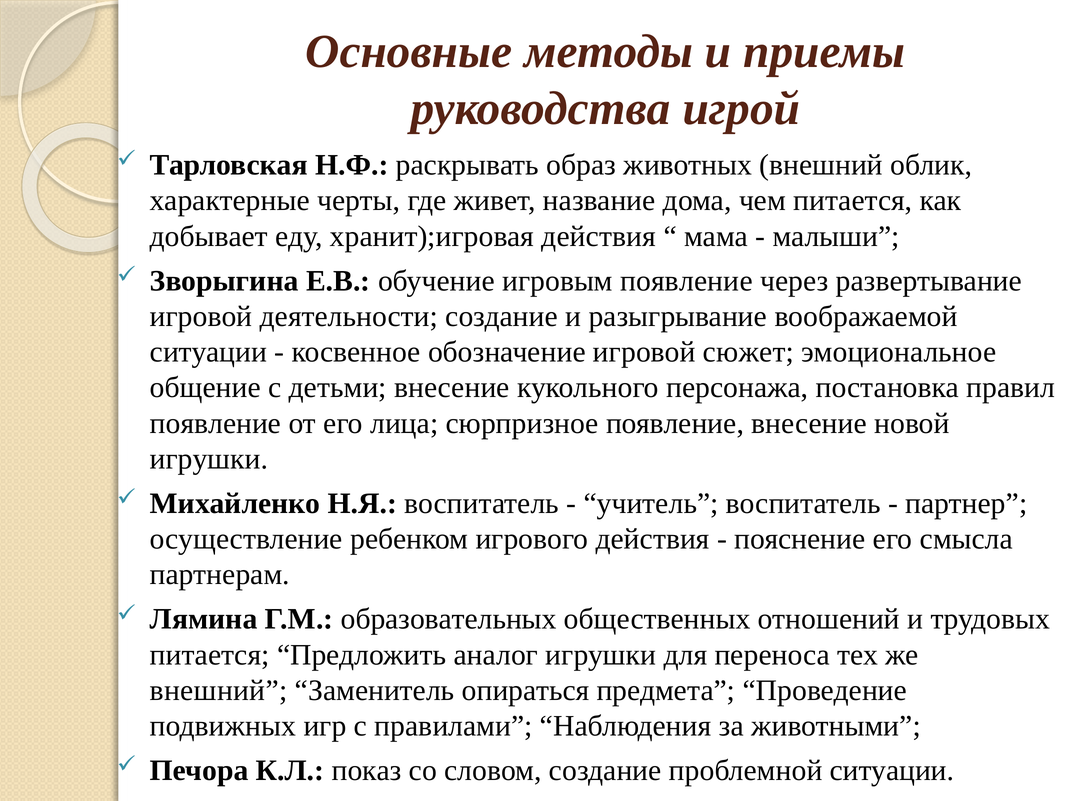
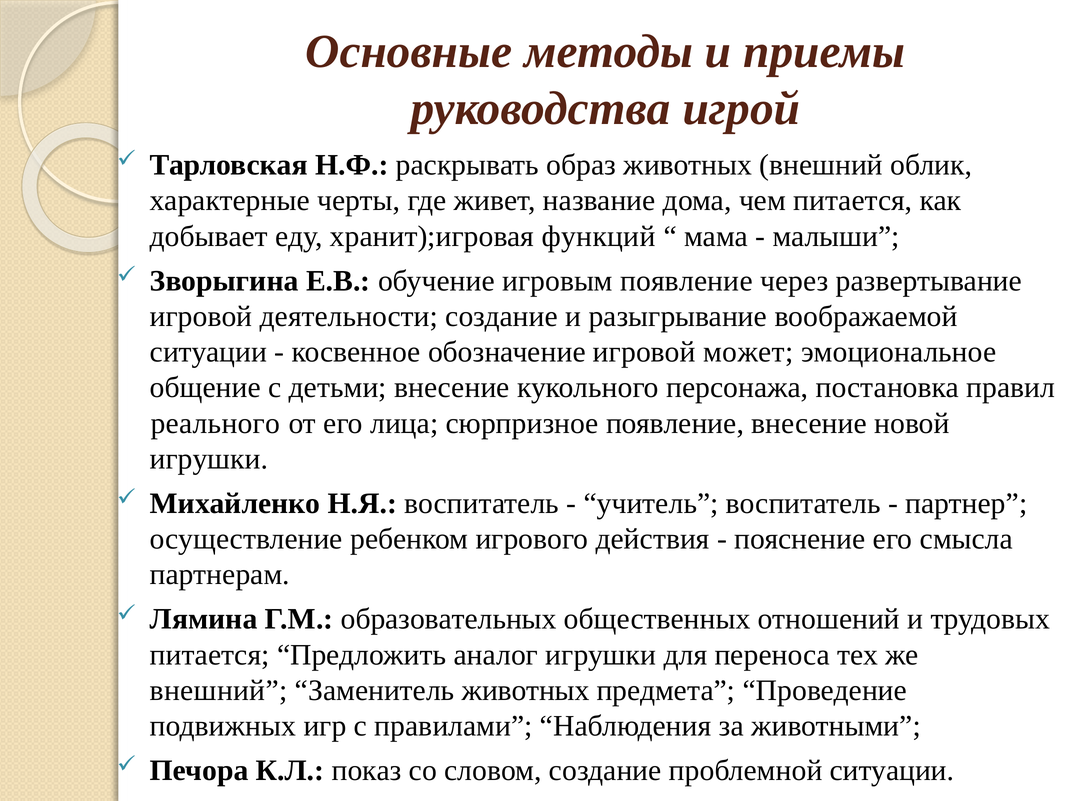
хранит);игровая действия: действия -> функций (599, 236)
сюжет: сюжет -> может (748, 352)
появление: появление -> реального (215, 423)
Заменитель опираться: опираться -> животных (526, 690)
